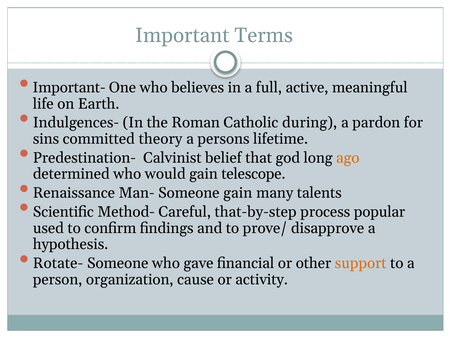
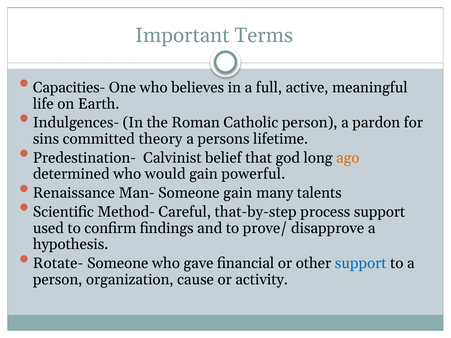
Important-: Important- -> Capacities- (69, 88)
Catholic during: during -> person (310, 123)
telescope: telescope -> powerful (253, 174)
process popular: popular -> support (379, 212)
support colour: orange -> blue (361, 263)
